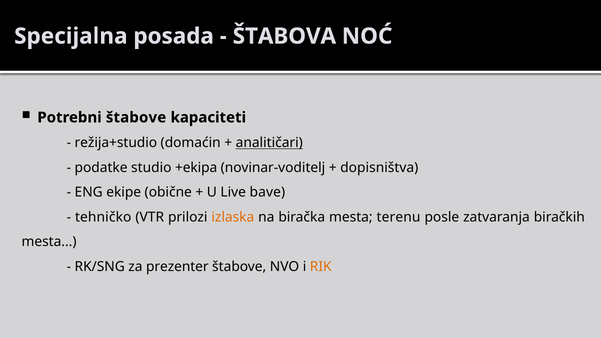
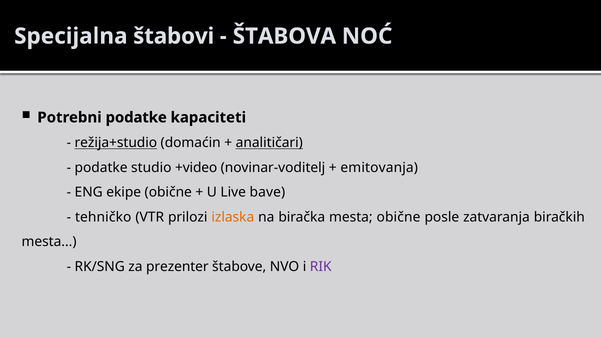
posada: posada -> štabovi (174, 36)
Potrebni štabove: štabove -> podatke (136, 117)
režija+studio underline: none -> present (116, 143)
+ekipa: +ekipa -> +video (196, 168)
dopisništva: dopisništva -> emitovanja (379, 168)
mesta terenu: terenu -> obične (398, 217)
RIK colour: orange -> purple (321, 267)
